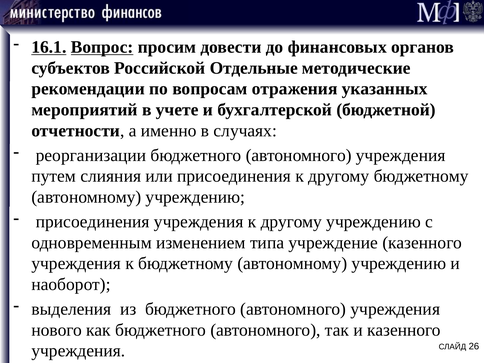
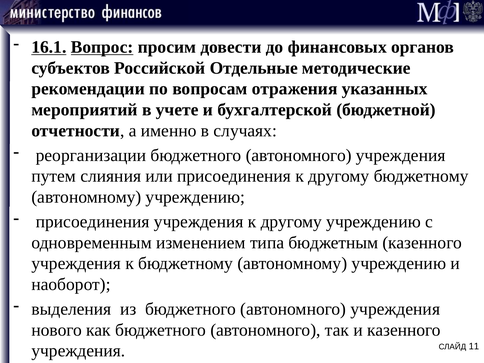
учреждение: учреждение -> бюджетным (333, 243)
26: 26 -> 11 (474, 347)
